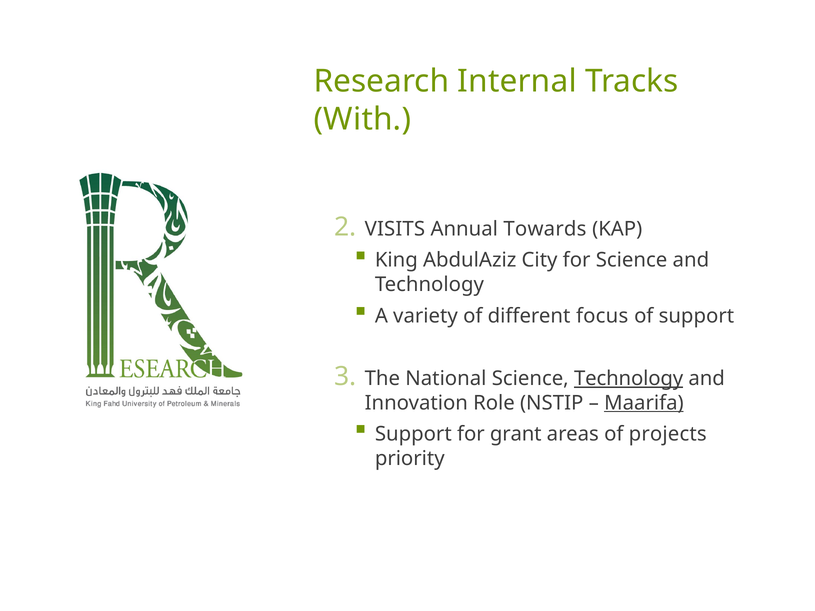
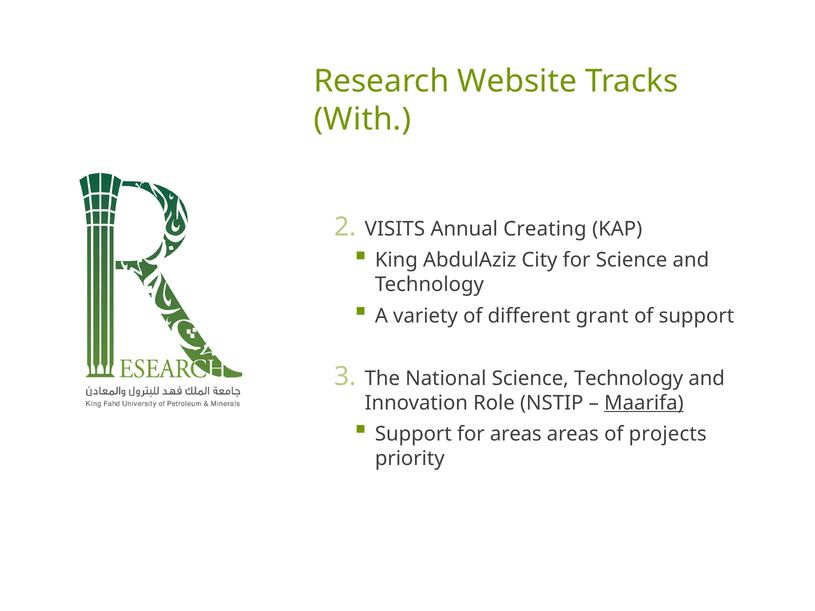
Internal: Internal -> Website (517, 81)
Towards: Towards -> Creating (545, 229)
focus: focus -> grant (602, 316)
Technology underline: present -> none (629, 379)
for grant: grant -> areas (516, 434)
